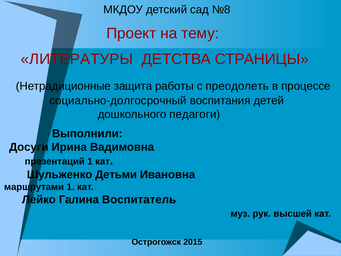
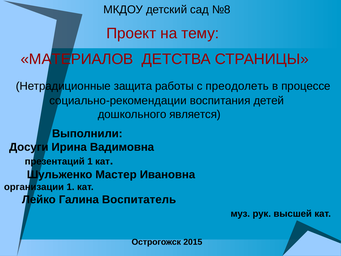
ЛИТЕРАТУРЫ: ЛИТЕРАТУРЫ -> МАТЕРИАЛОВ (77, 59)
социально-долгосрочный: социально-долгосрочный -> социально-рекомендации (118, 100)
педагоги: педагоги -> является (195, 114)
Детьми: Детьми -> Мастер (116, 174)
маршрутами: маршрутами -> организации (34, 187)
